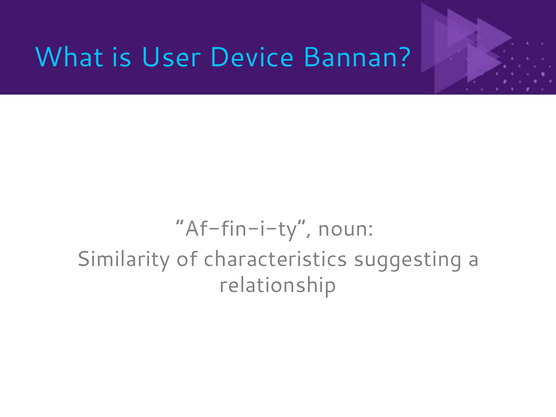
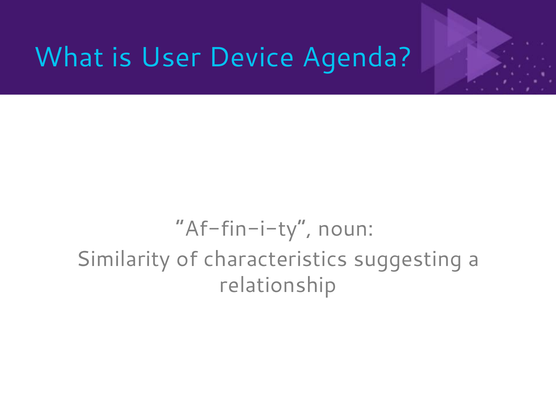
Bannan: Bannan -> Agenda (357, 57)
